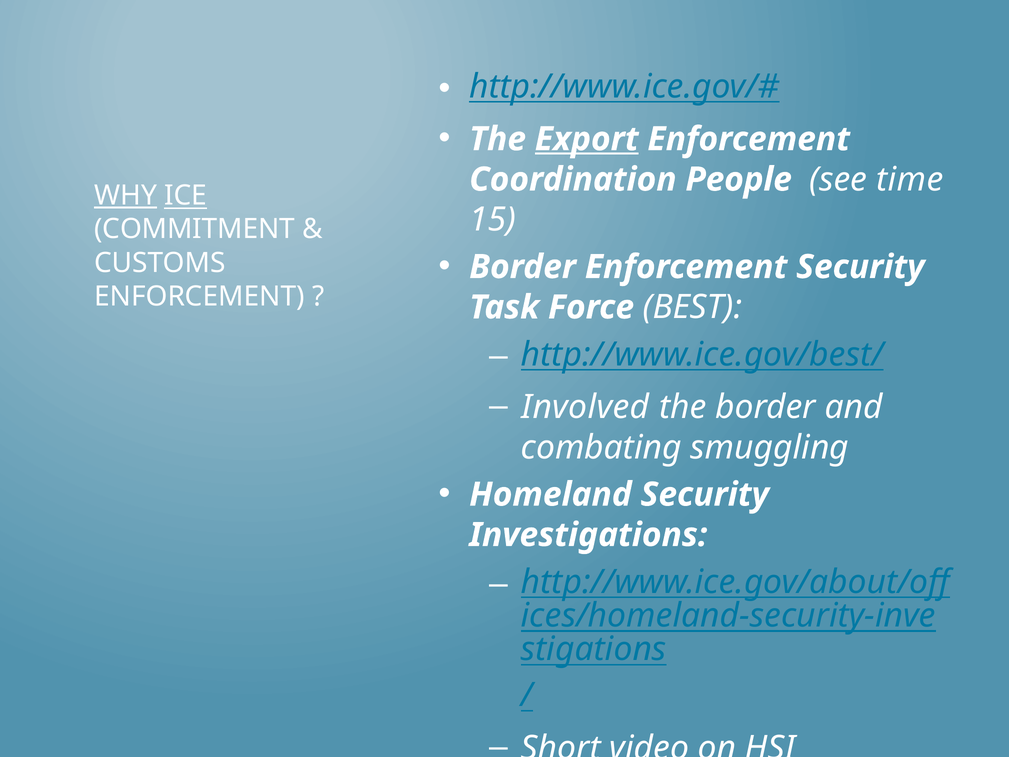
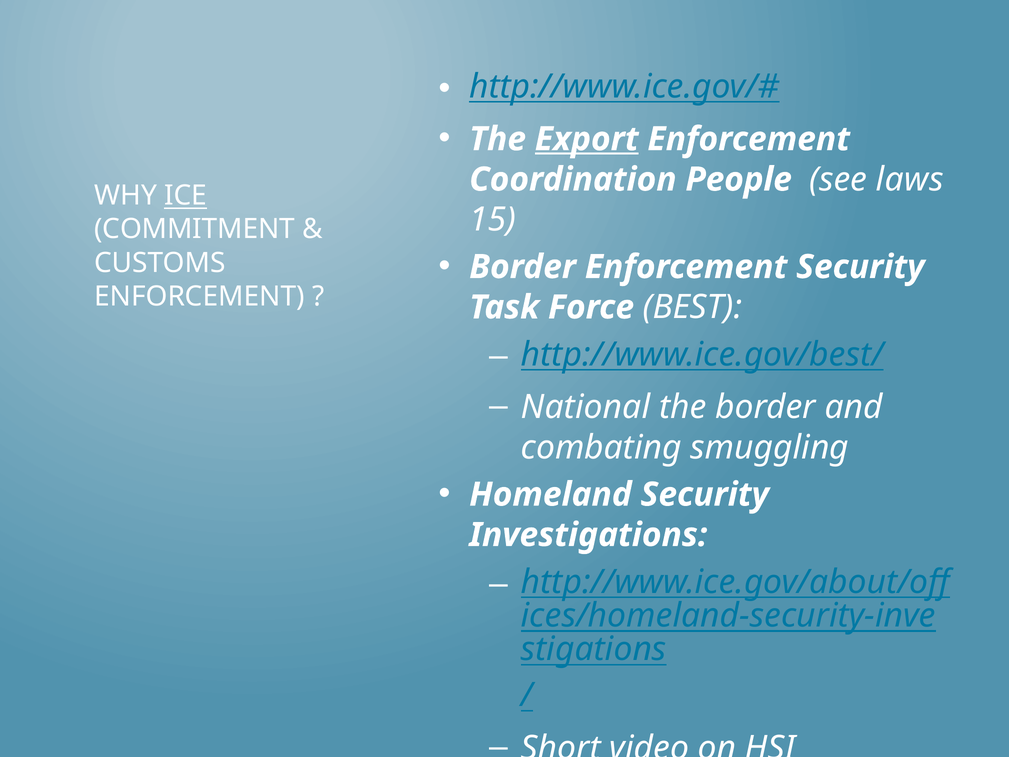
time: time -> laws (910, 179)
WHY underline: present -> none (126, 195)
Involved: Involved -> National (586, 407)
